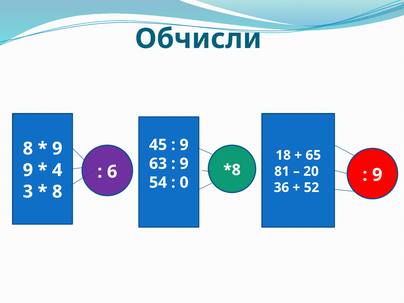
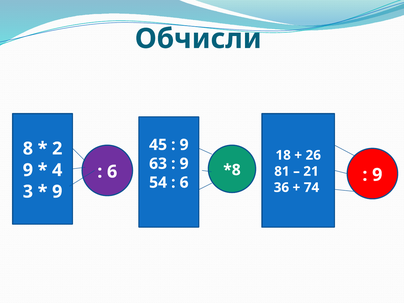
9: 9 -> 2 (57, 149)
65: 65 -> 26 (313, 155)
20: 20 -> 21 (311, 171)
0: 0 -> 6 (184, 183)
52: 52 -> 74 (311, 188)
8: 8 -> 9 (57, 192)
